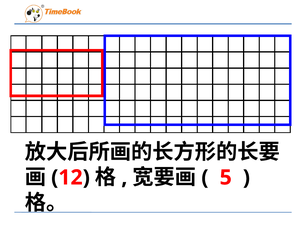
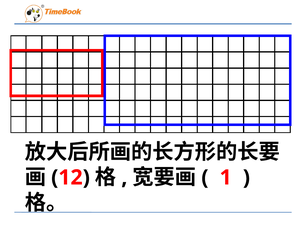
5: 5 -> 1 (226, 178)
